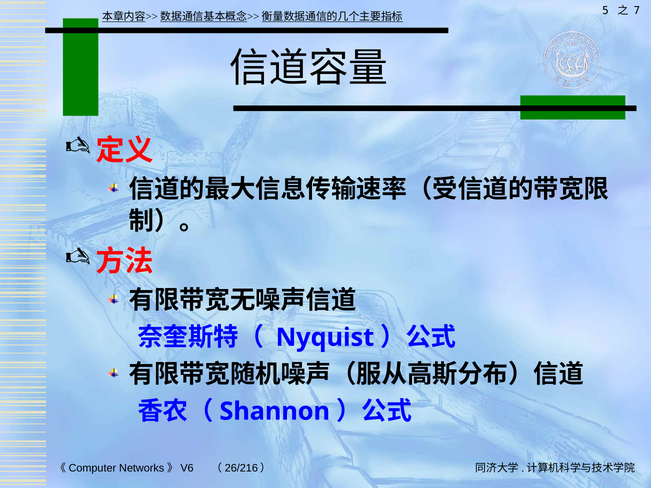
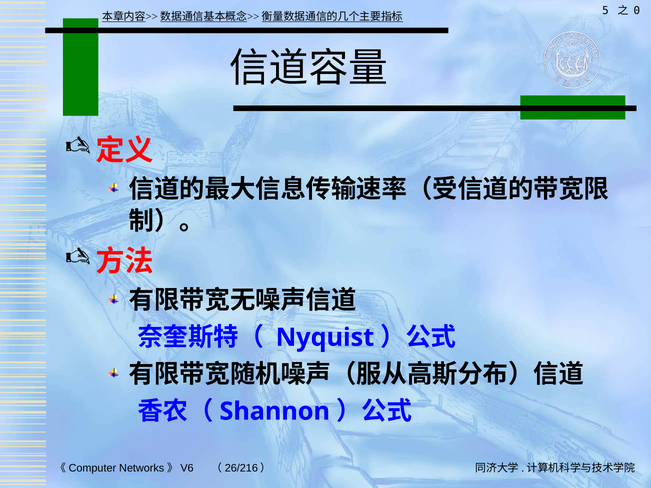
7: 7 -> 0 (637, 11)
